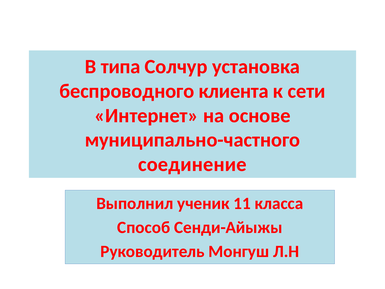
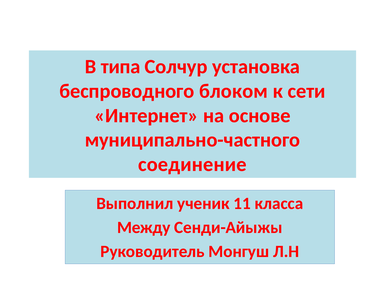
клиента: клиента -> блоком (233, 91)
Способ: Способ -> Между (144, 227)
